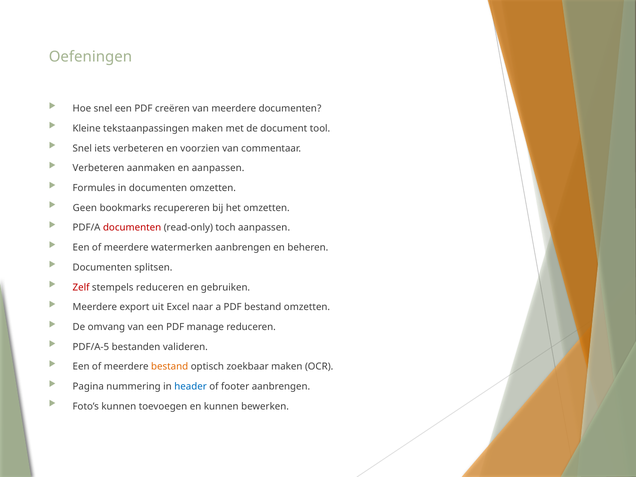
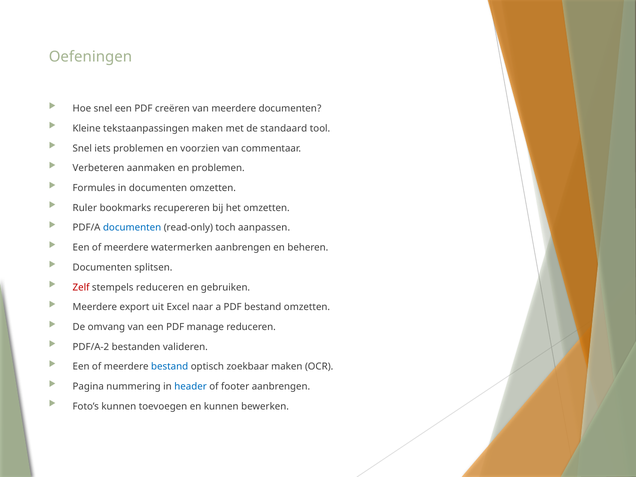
document: document -> standaard (284, 128)
iets verbeteren: verbeteren -> problemen (138, 148)
en aanpassen: aanpassen -> problemen (218, 168)
Geen: Geen -> Ruler (85, 208)
documenten colour: red -> blue (132, 228)
PDF/A-5: PDF/A-5 -> PDF/A-2 (91, 347)
bestand colour: orange -> blue (170, 367)
